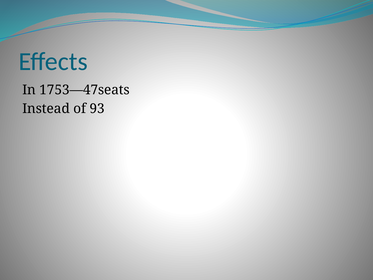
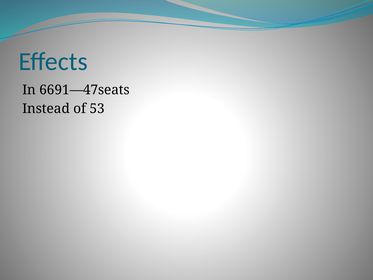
1753—47seats: 1753—47seats -> 6691—47seats (85, 90)
93: 93 -> 53 (97, 109)
